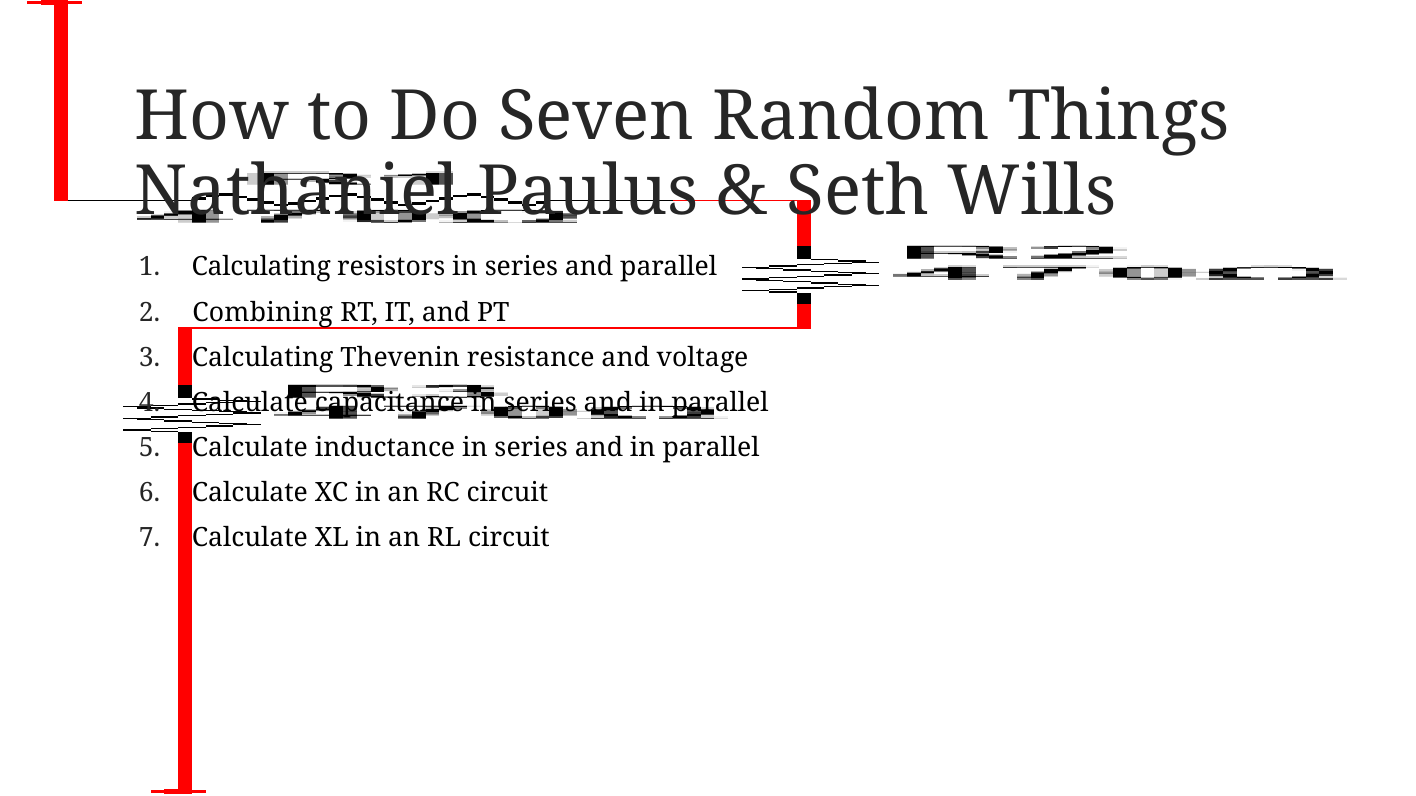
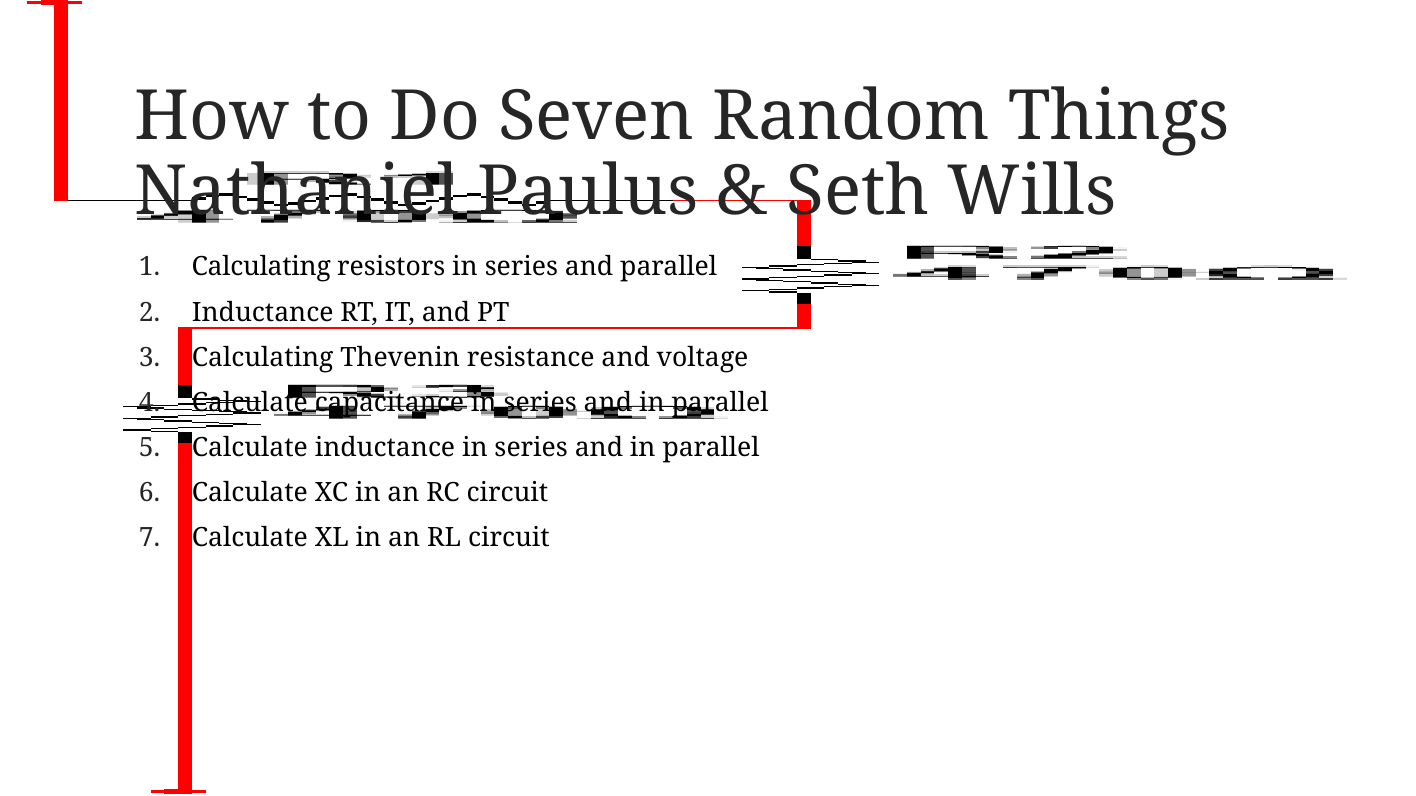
Combining: Combining -> Inductance (263, 313)
